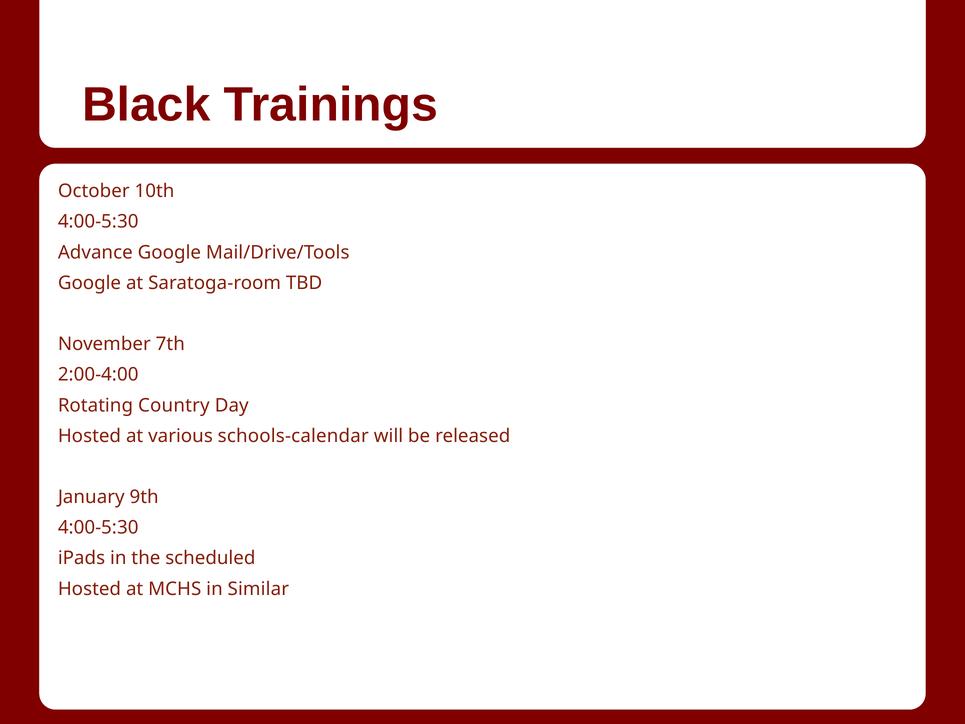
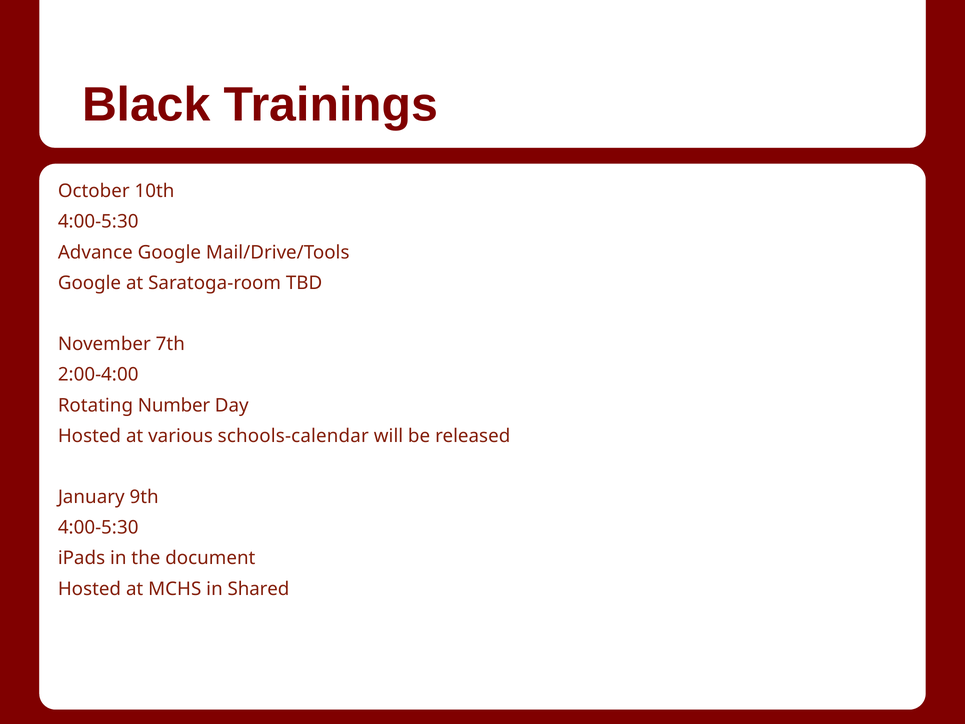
Country: Country -> Number (174, 405)
scheduled: scheduled -> document (210, 558)
Similar: Similar -> Shared (258, 589)
